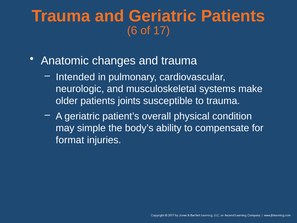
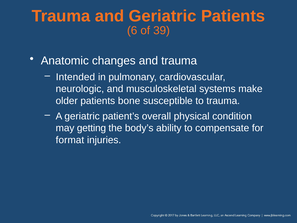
17: 17 -> 39 (162, 30)
joints: joints -> bone (129, 101)
simple: simple -> getting (91, 128)
